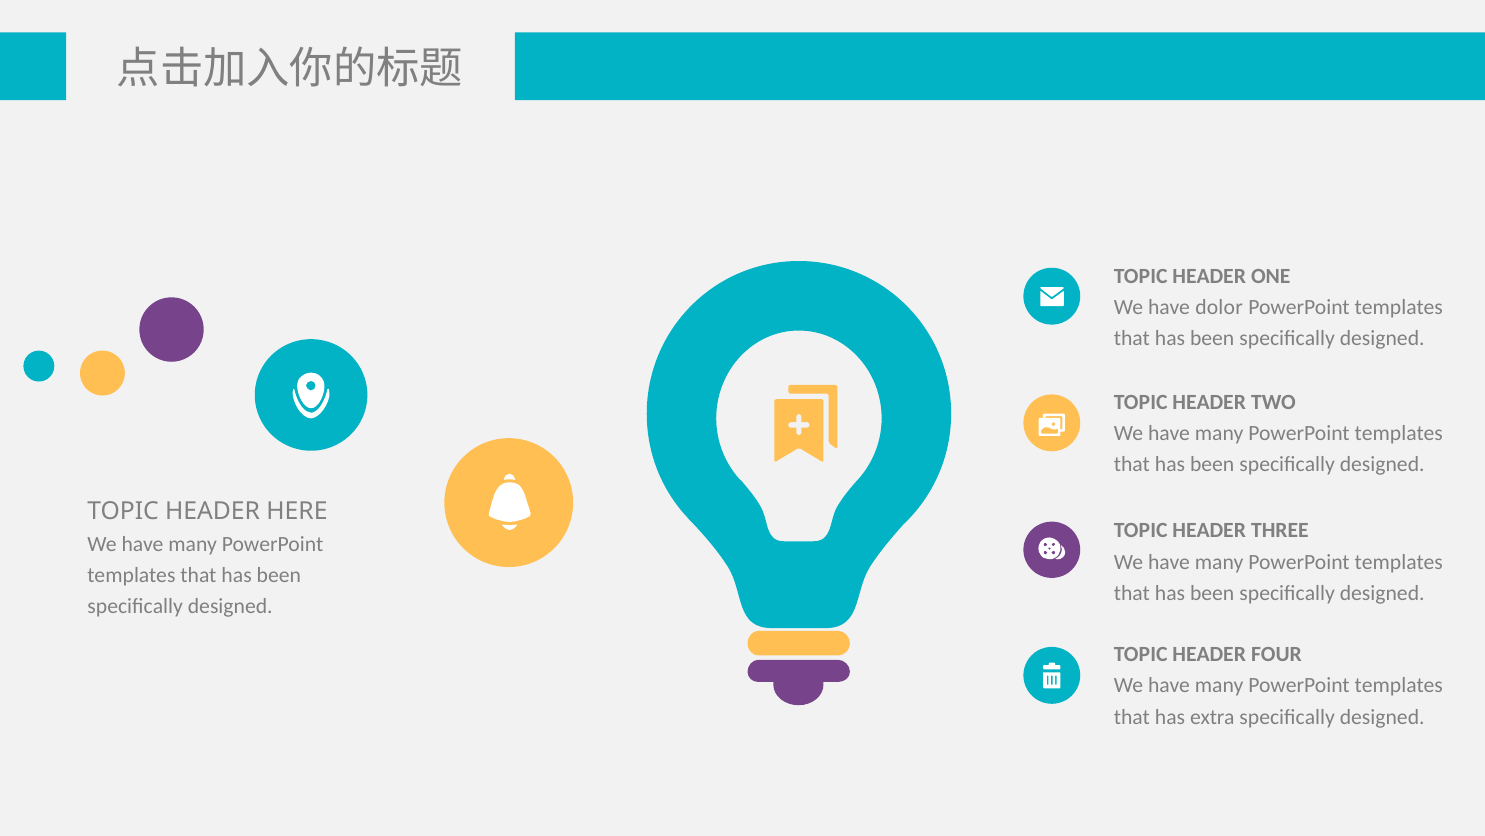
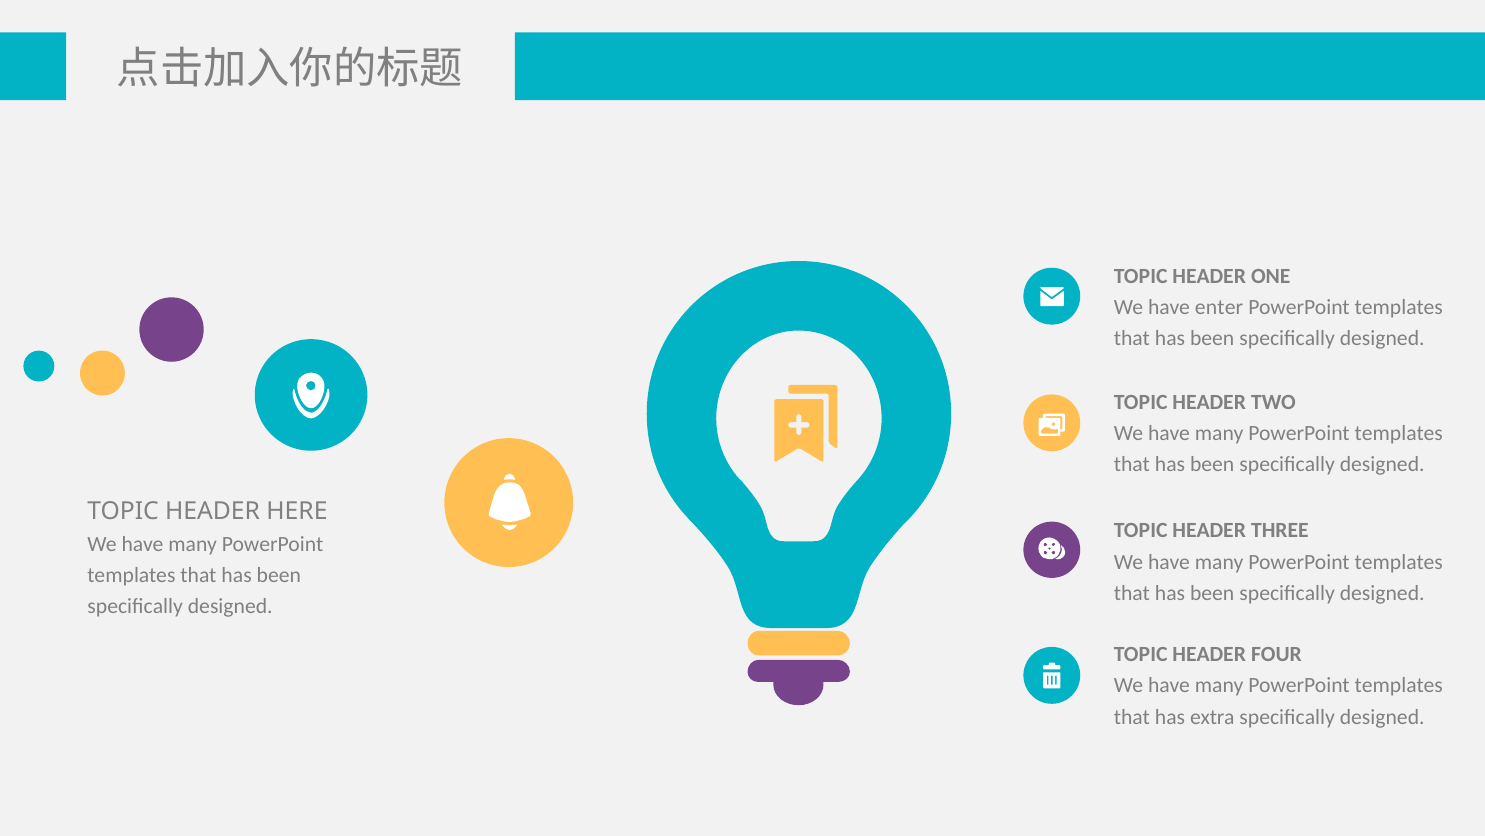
dolor: dolor -> enter (1219, 307)
